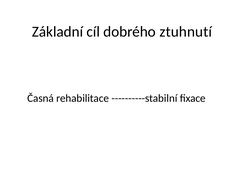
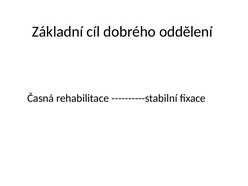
ztuhnutí: ztuhnutí -> oddělení (186, 32)
